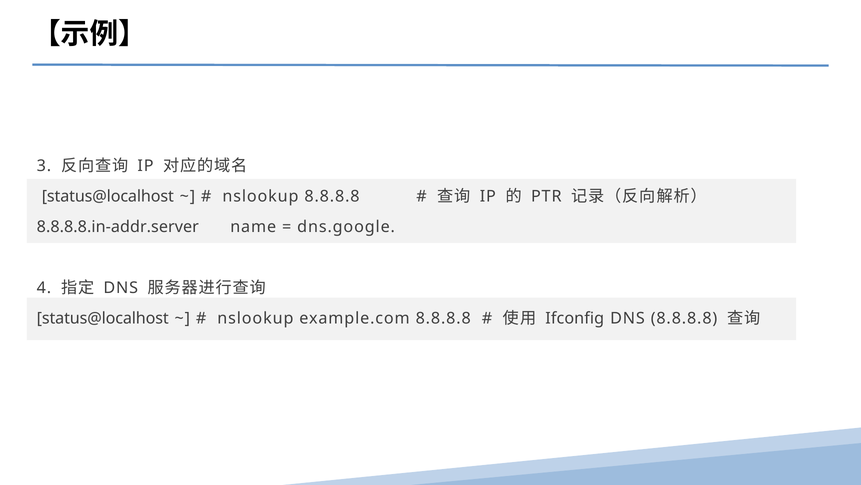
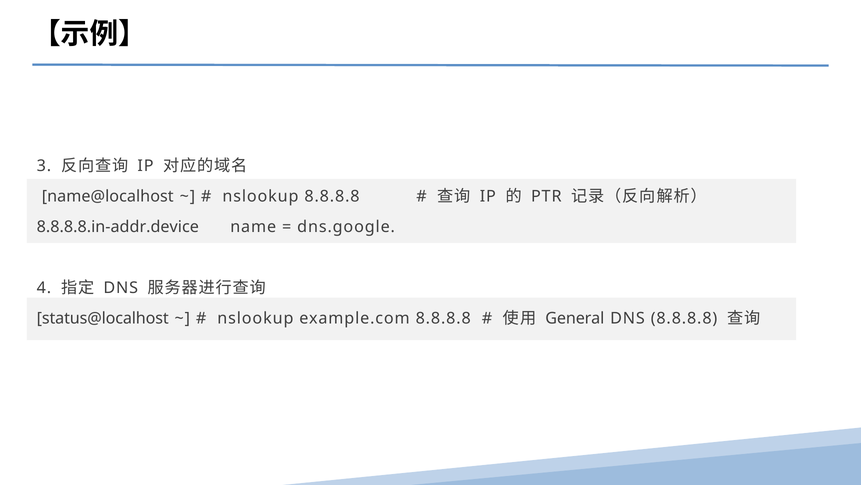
status@localhost: status@localhost -> name@localhost (108, 196)
8.8.8.8.in-addr.server: 8.8.8.8.in-addr.server -> 8.8.8.8.in-addr.device (118, 227)
Ifconfig: Ifconfig -> General (575, 318)
